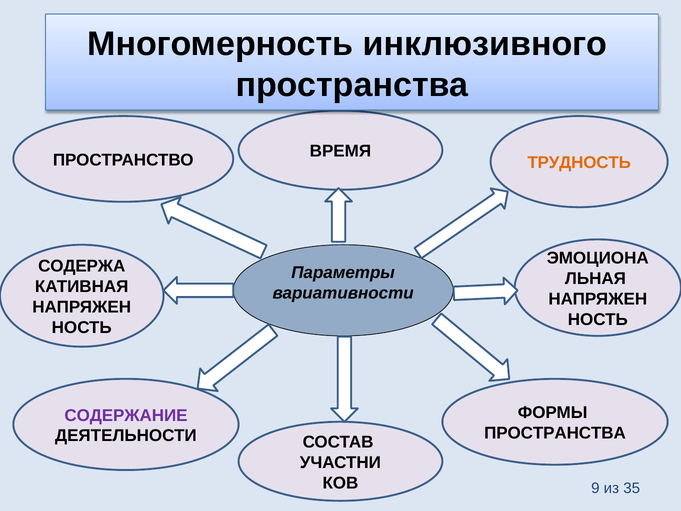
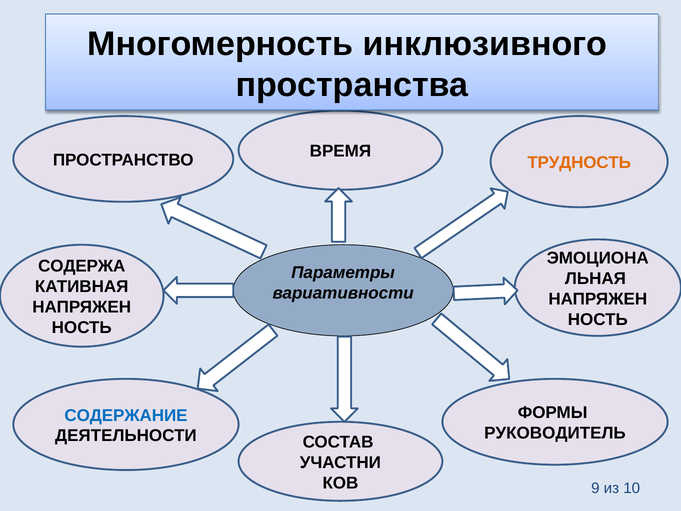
СОДЕРЖАНИЕ colour: purple -> blue (126, 415)
ПРОСТРАНСТВА: ПРОСТРАНСТВА -> РУКОВОДИТЕЛЬ (555, 433)
35: 35 -> 10 (632, 488)
